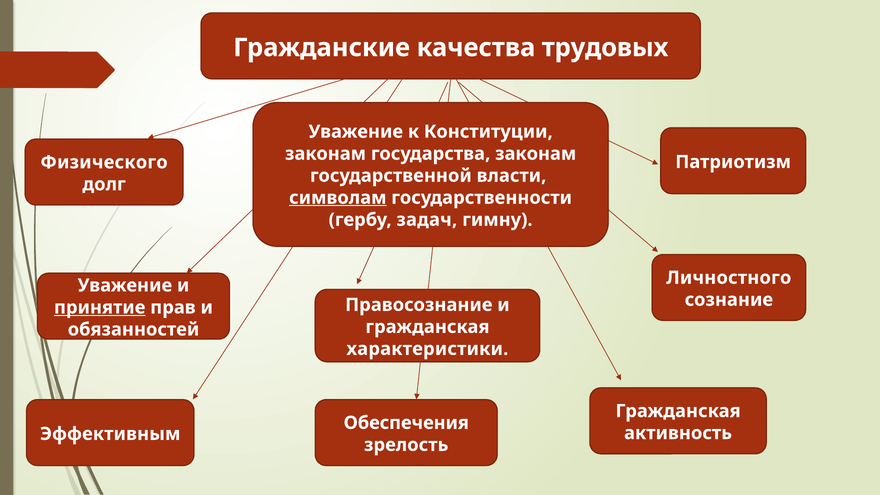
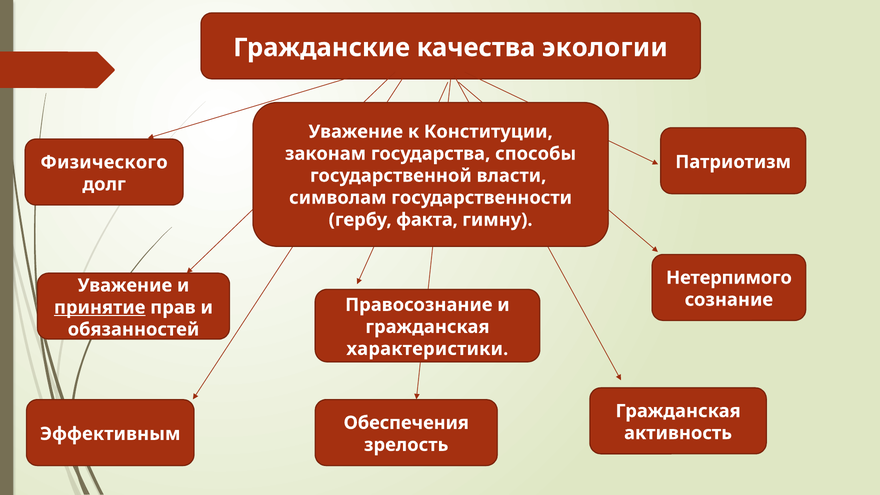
трудовых: трудовых -> экологии (605, 48)
государства законам: законам -> способы (536, 154)
символам underline: present -> none (338, 198)
задач: задач -> факта (427, 220)
Личностного: Личностного -> Нетерпимого (729, 278)
